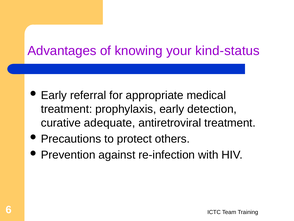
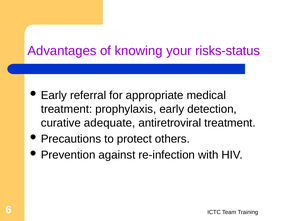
kind-status: kind-status -> risks-status (228, 51)
